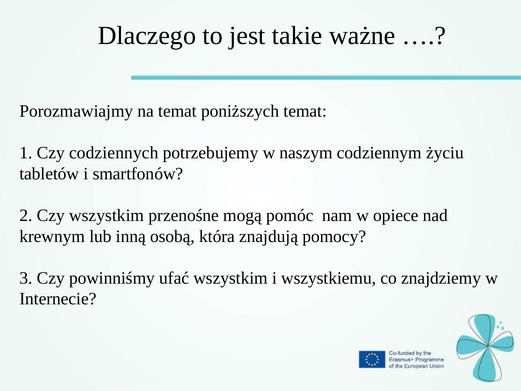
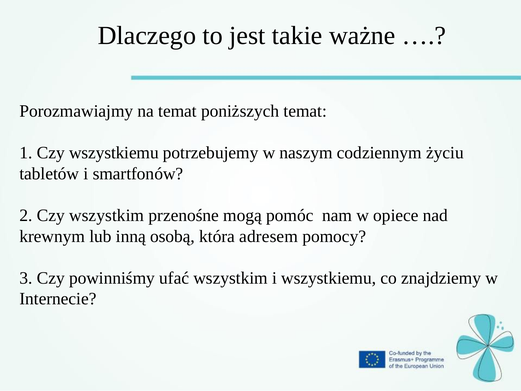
Czy codziennych: codziennych -> wszystkiemu (114, 153)
znajdują: znajdują -> adresem (269, 236)
